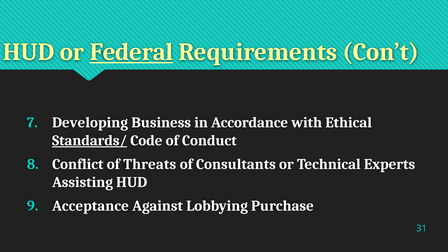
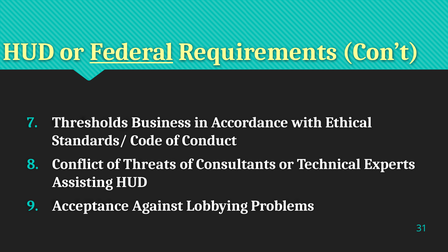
Developing: Developing -> Thresholds (90, 123)
Standards/ underline: present -> none (90, 140)
Purchase: Purchase -> Problems (283, 206)
